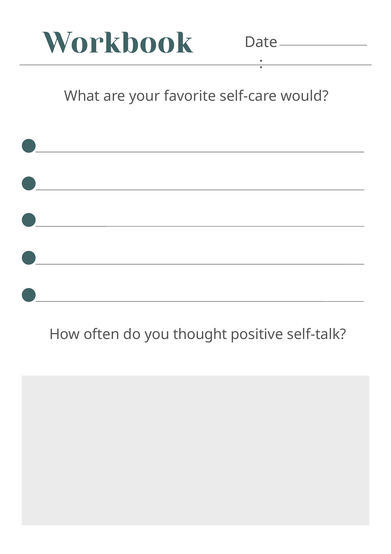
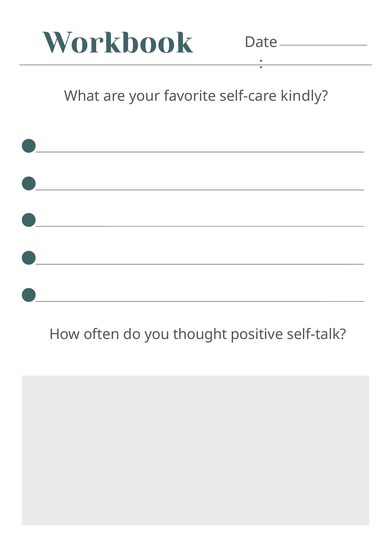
would: would -> kindly (304, 96)
